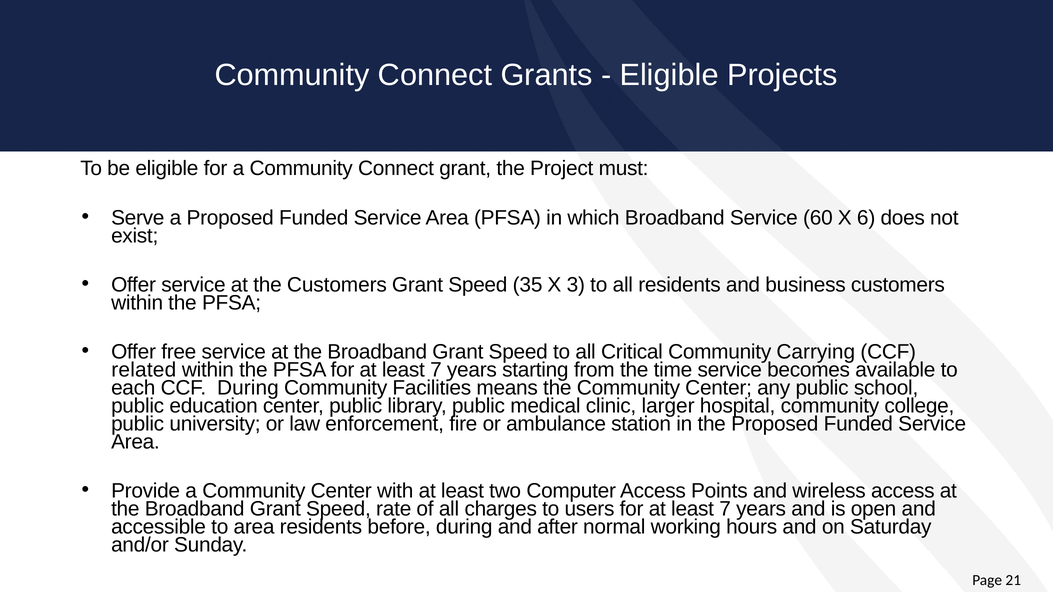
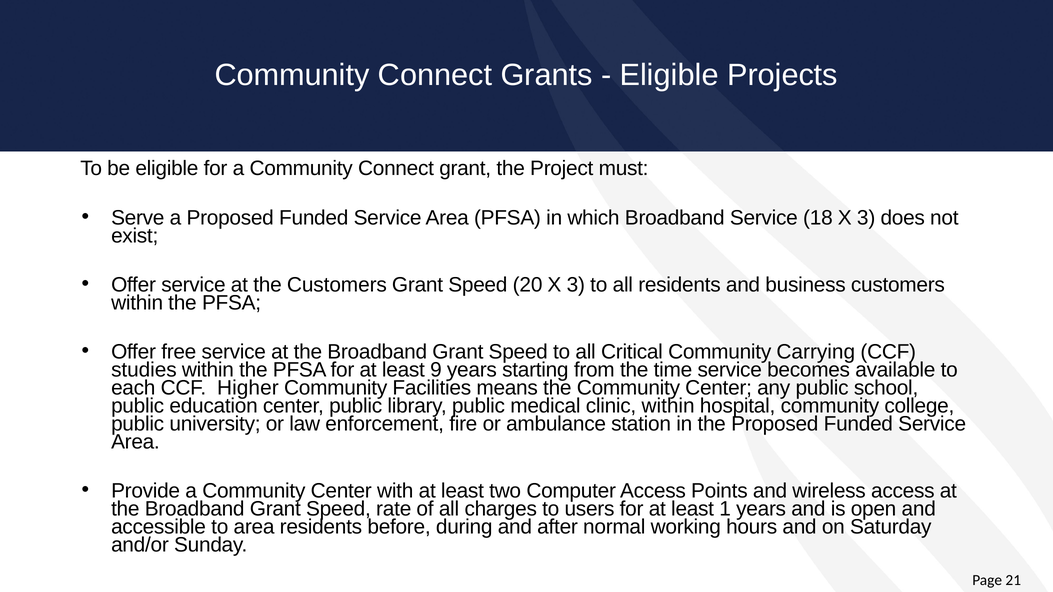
60: 60 -> 18 (818, 218)
6: 6 -> 3 (866, 218)
35: 35 -> 20 (528, 285)
related: related -> studies (144, 370)
7: 7 -> 9 (436, 370)
CCF During: During -> Higher (248, 388)
clinic larger: larger -> within (668, 406)
7: 7 -> 1 (725, 509)
